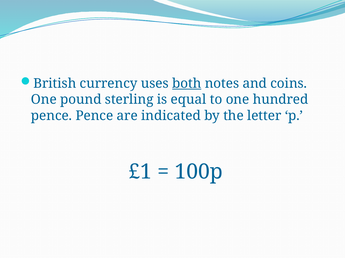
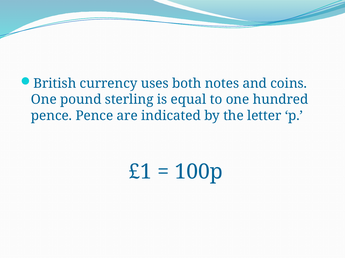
both underline: present -> none (187, 84)
